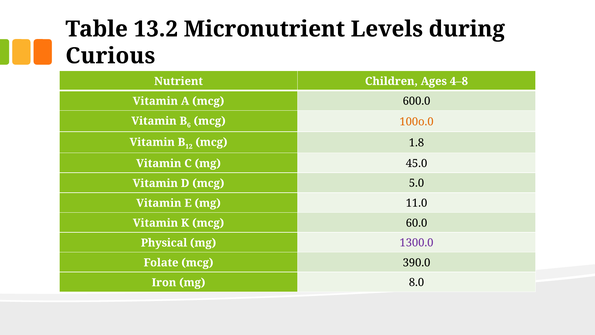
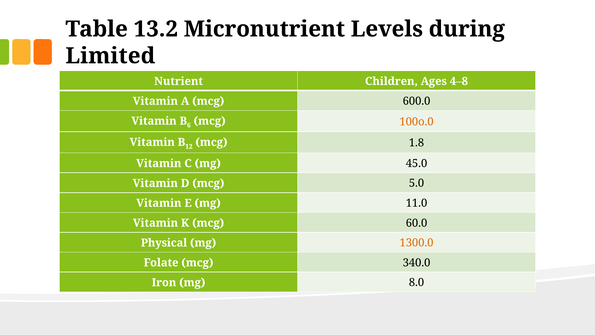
Curious: Curious -> Limited (110, 56)
1300.0 colour: purple -> orange (417, 243)
390.0: 390.0 -> 340.0 (417, 263)
